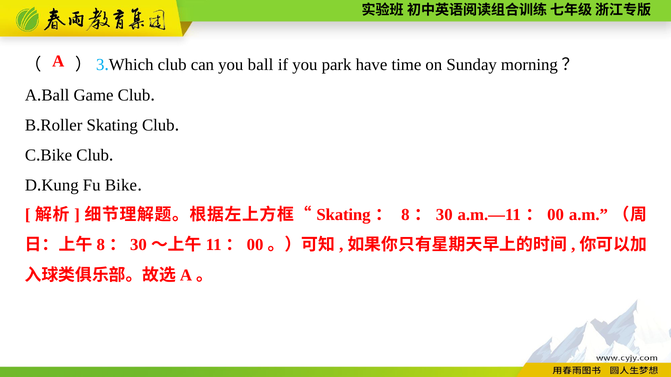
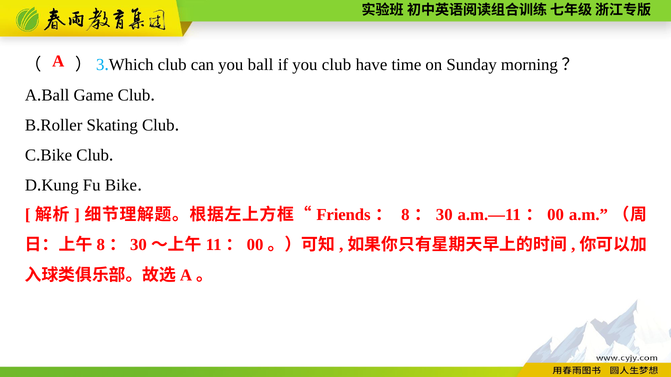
you park: park -> club (336, 65)
Skating: Skating -> Friends (343, 215)
